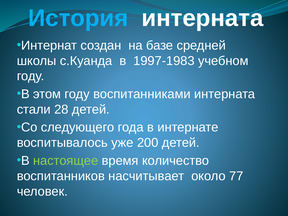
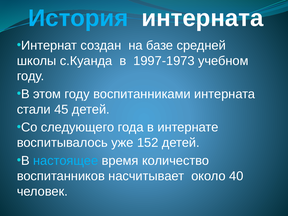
1997-1983: 1997-1983 -> 1997-1973 (164, 61)
28: 28 -> 45 (61, 109)
200: 200 -> 152 (148, 143)
настоящее colour: light green -> light blue (66, 161)
77: 77 -> 40 (236, 176)
